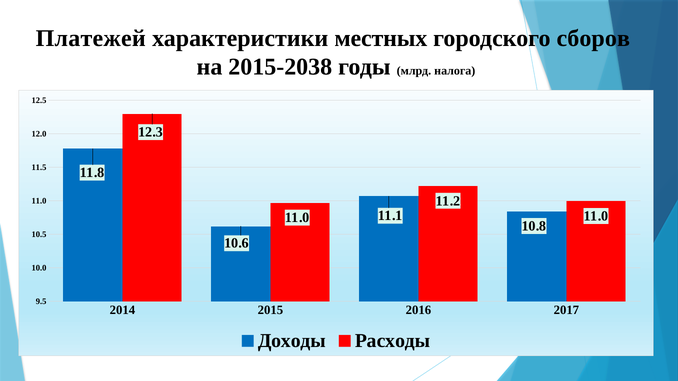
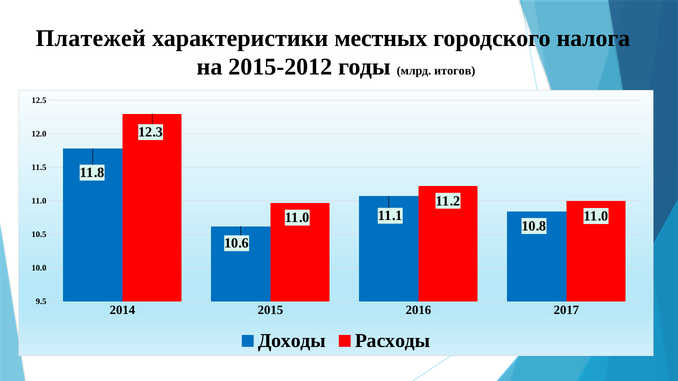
сборов: сборов -> налога (593, 38)
2015-2038: 2015-2038 -> 2015-2012 (280, 67)
налога: налога -> итогов (455, 71)
